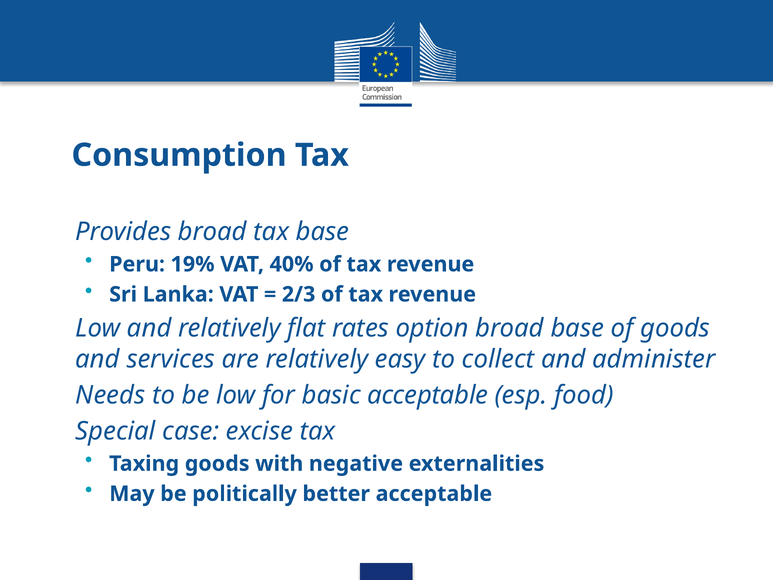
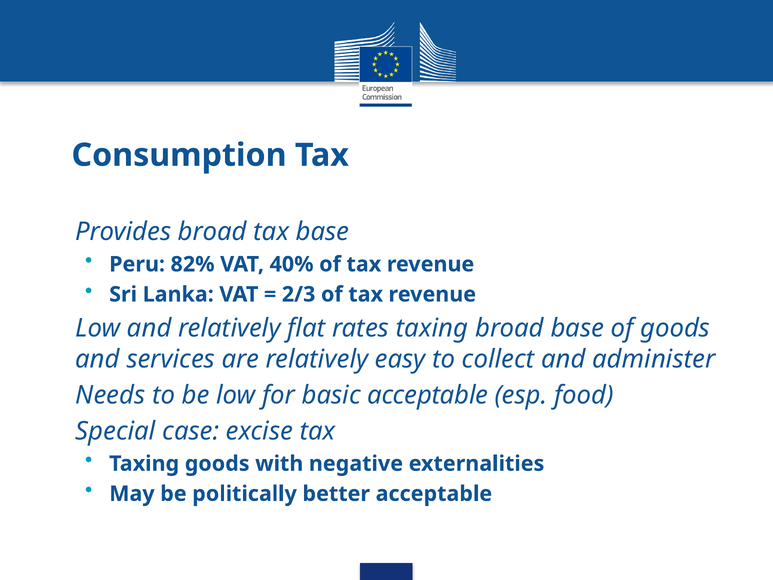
19%: 19% -> 82% (193, 264)
rates option: option -> taxing (432, 328)
